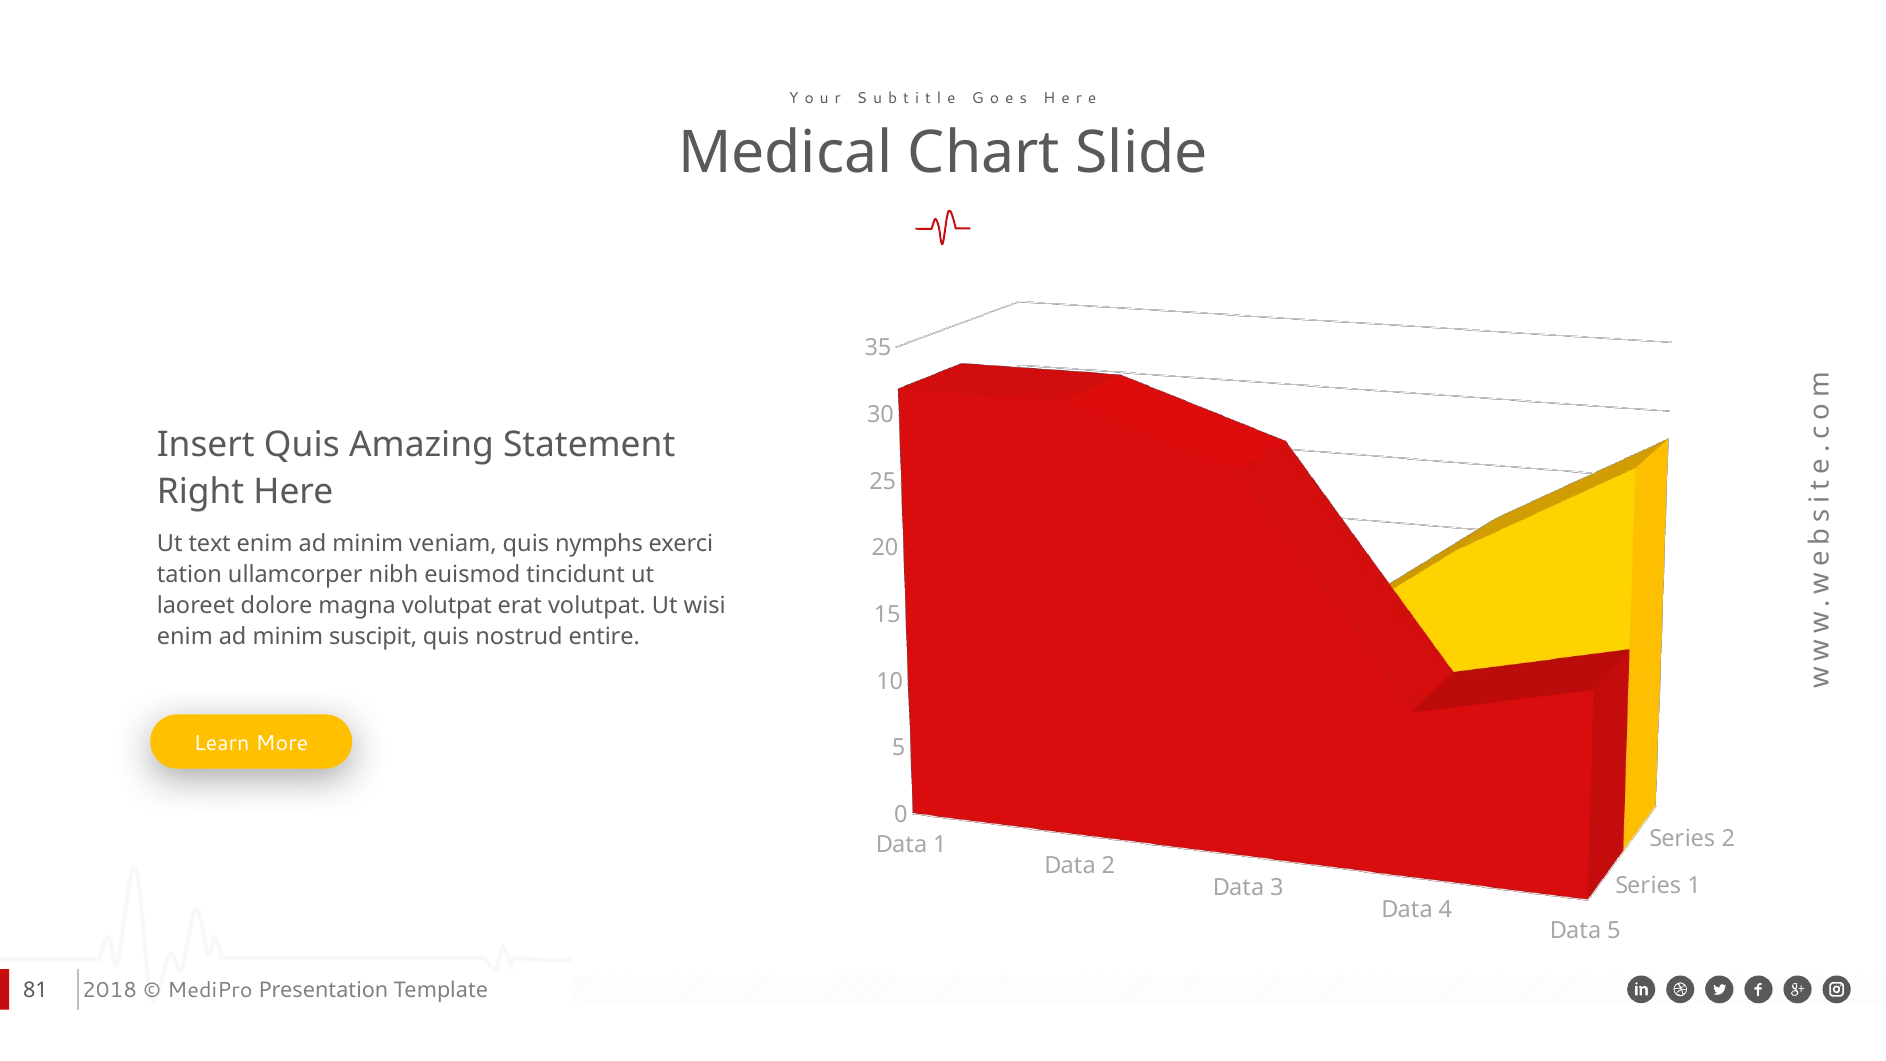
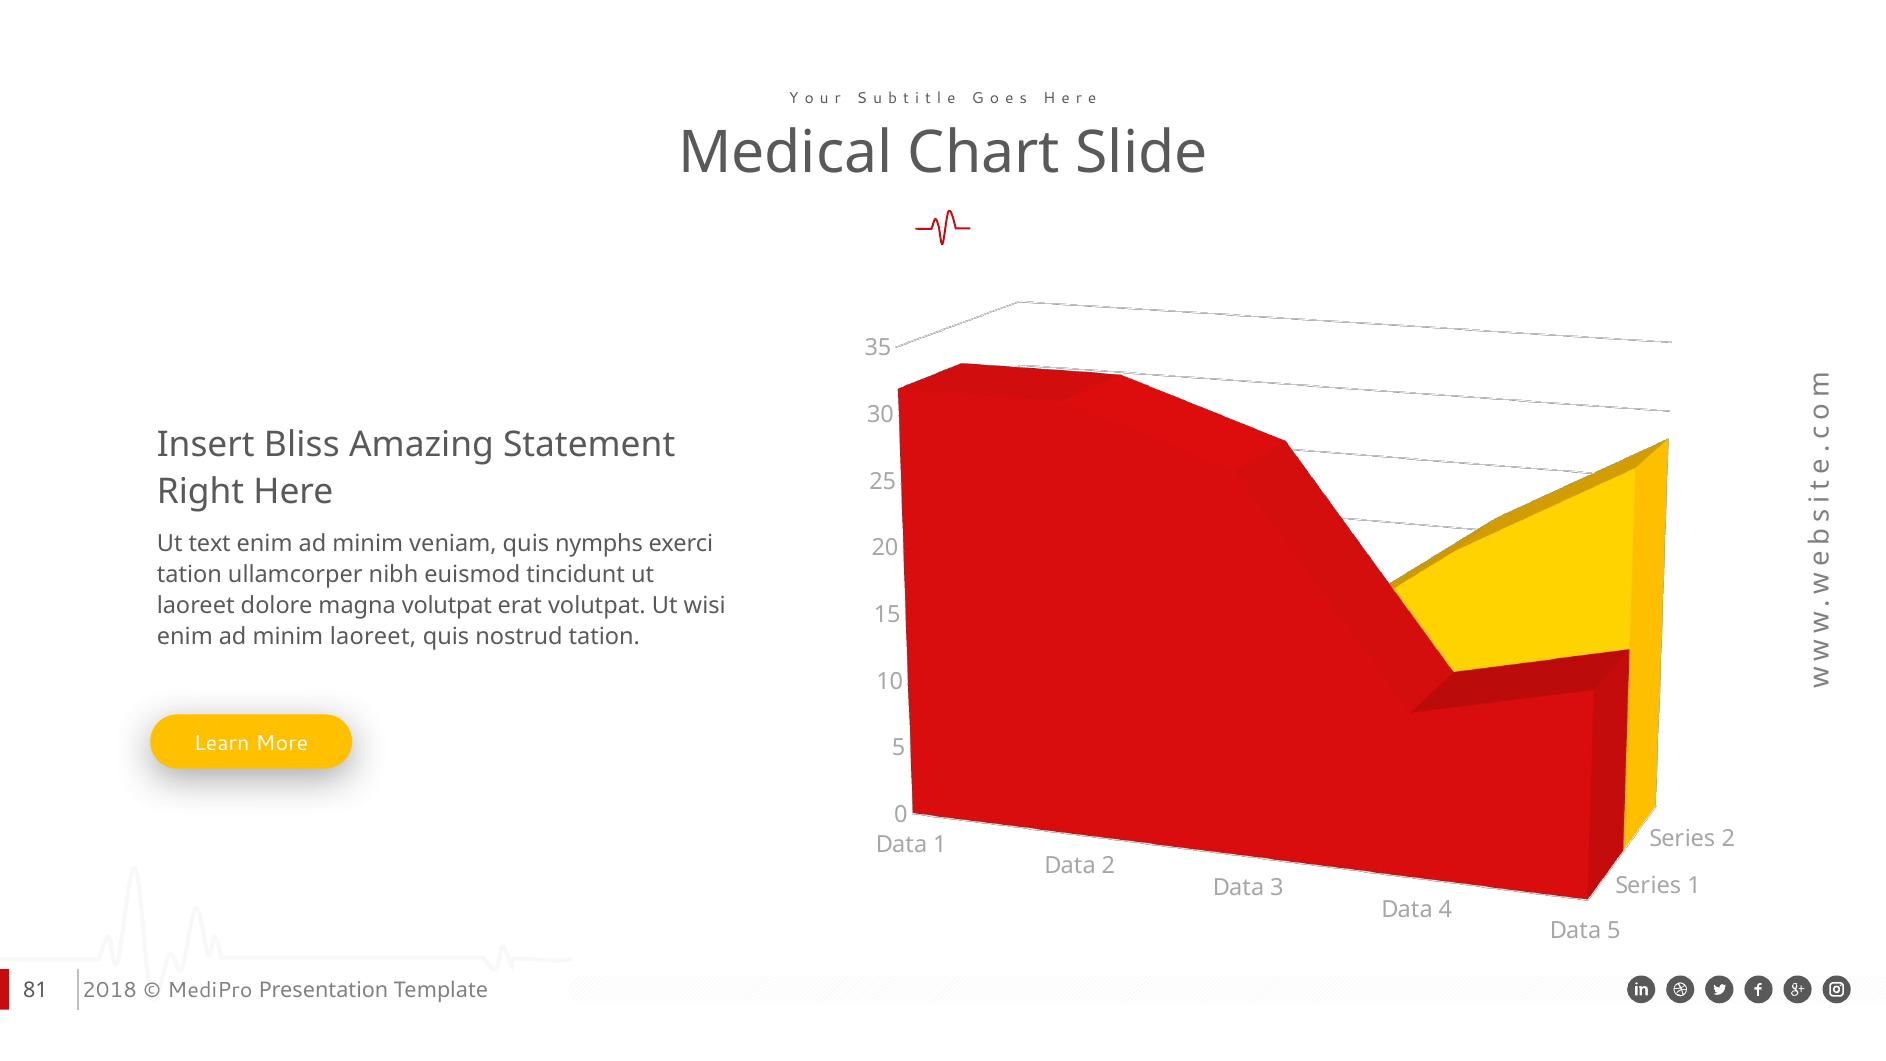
Insert Quis: Quis -> Bliss (302, 445)
minim suscipit: suscipit -> laoreet (373, 637)
nostrud entire: entire -> tation (604, 637)
